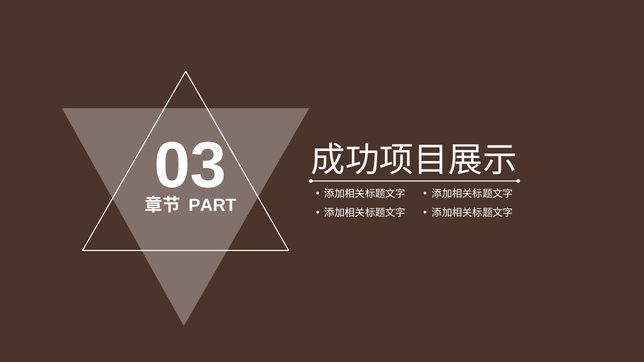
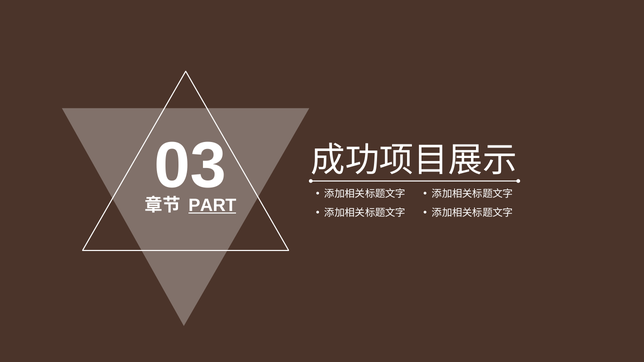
PART underline: none -> present (212, 206)
